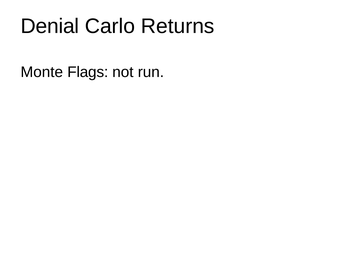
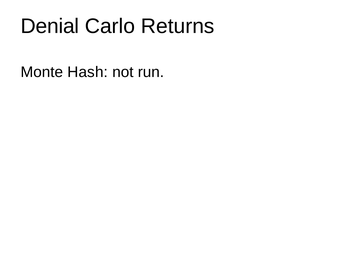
Flags: Flags -> Hash (88, 72)
